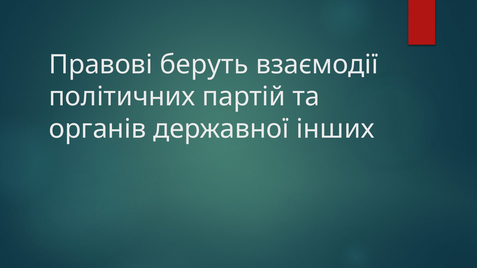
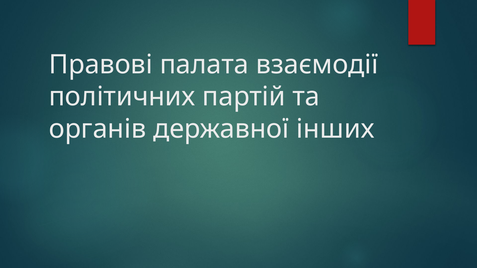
беруть: беруть -> палата (204, 65)
